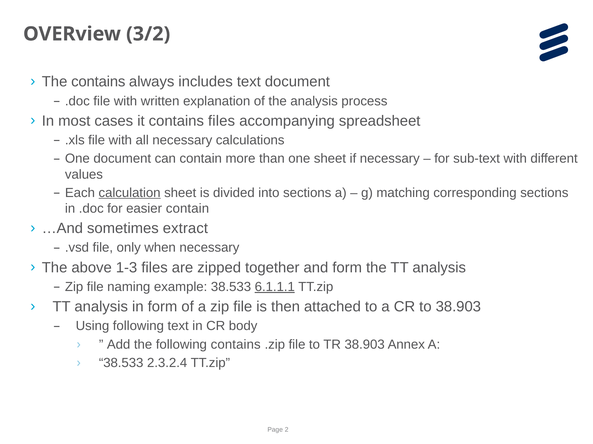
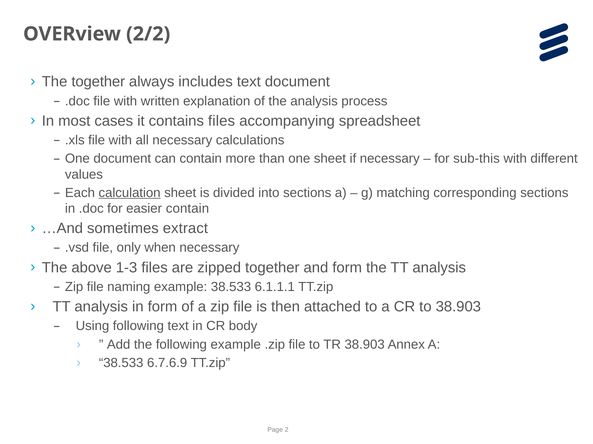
3/2: 3/2 -> 2/2 (148, 34)
The contains: contains -> together (98, 82)
sub-text: sub-text -> sub-this (477, 159)
6.1.1.1 underline: present -> none (275, 287)
following contains: contains -> example (236, 345)
2.3.2.4: 2.3.2.4 -> 6.7.6.9 (167, 363)
